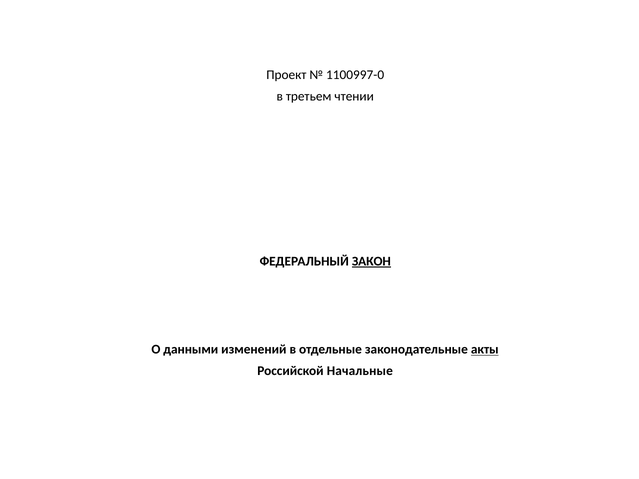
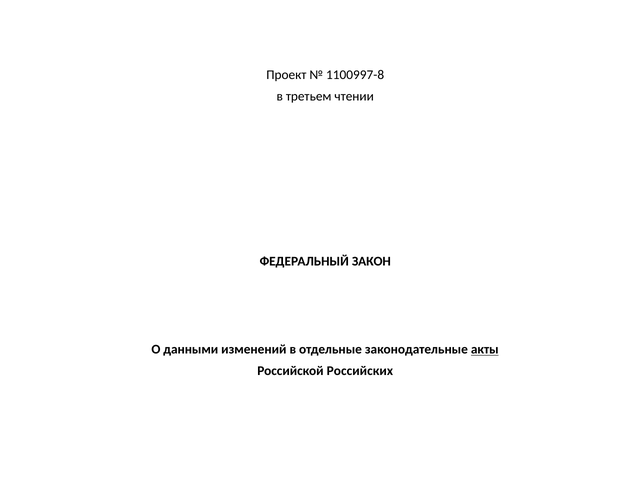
1100997-0: 1100997-0 -> 1100997-8 (355, 75)
ЗАКОН underline: present -> none (371, 261)
Начальные: Начальные -> Российских (360, 371)
